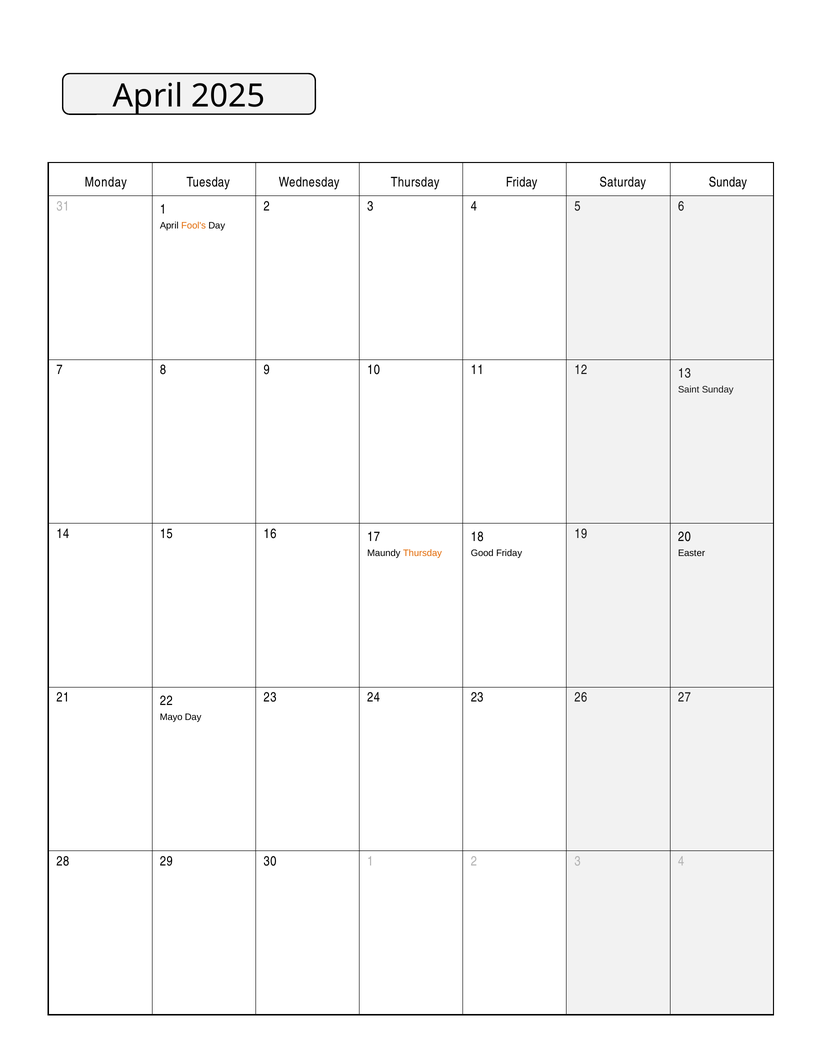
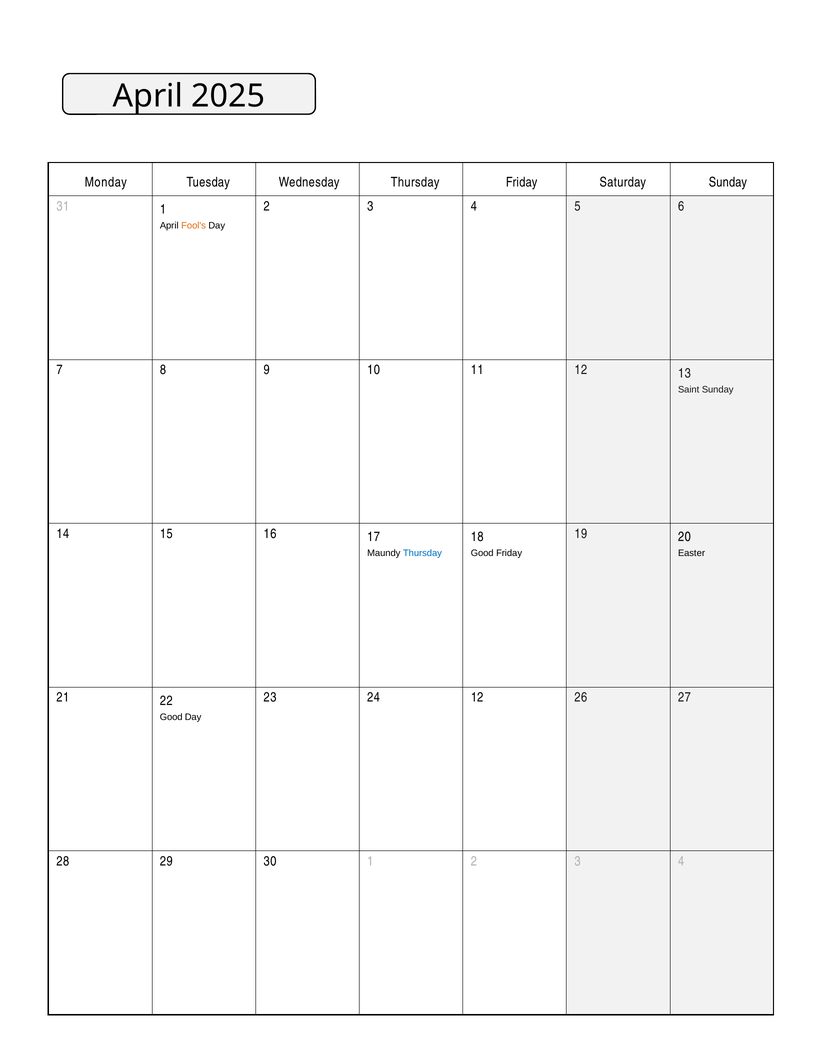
Thursday colour: orange -> blue (422, 554)
24 23: 23 -> 12 (477, 698)
Mayo: Mayo -> Good (171, 718)
